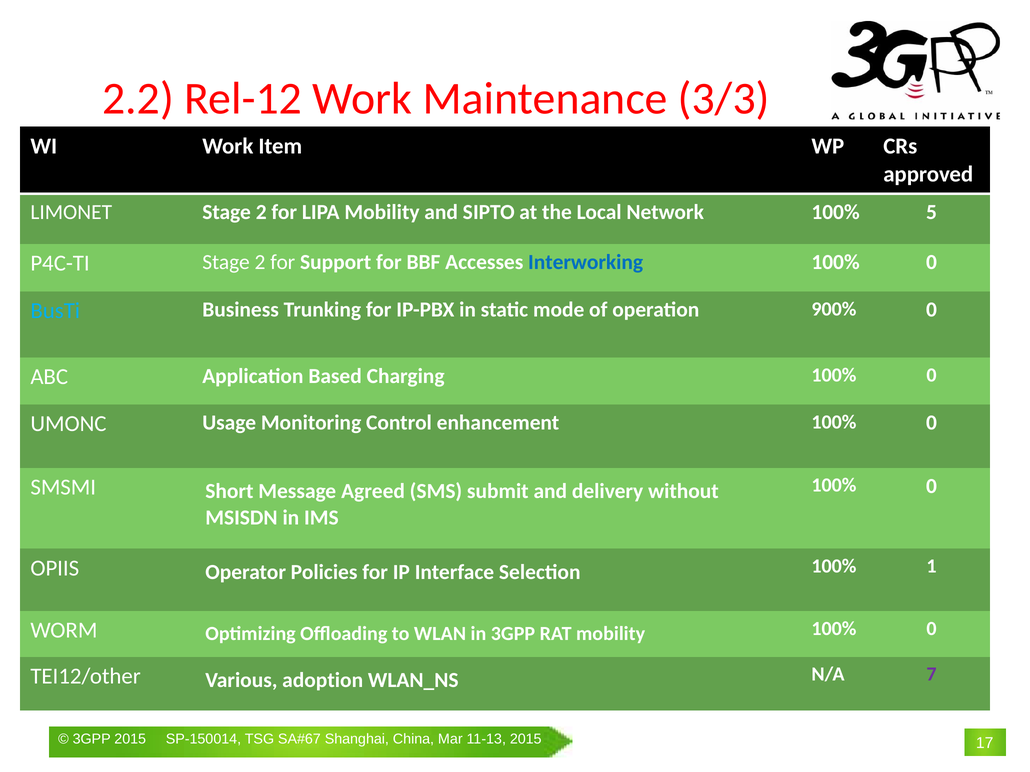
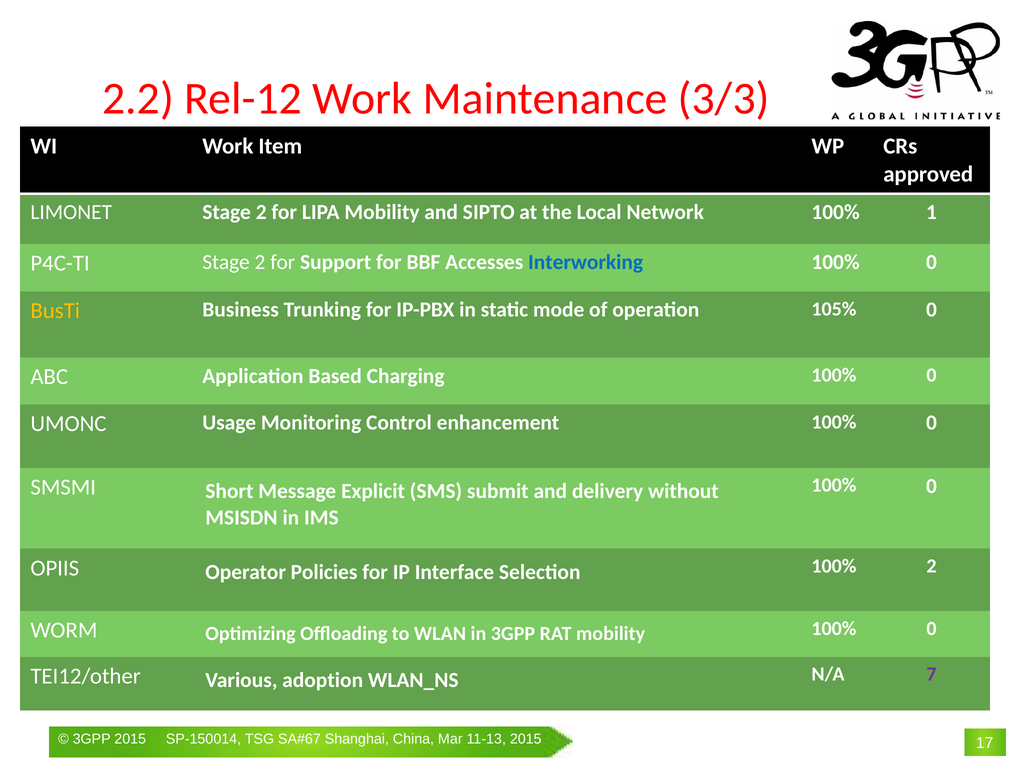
5: 5 -> 1 (931, 212)
BusTi colour: light blue -> yellow (55, 311)
900%: 900% -> 105% (834, 309)
Agreed: Agreed -> Explicit (373, 492)
100% 1: 1 -> 2 (931, 567)
